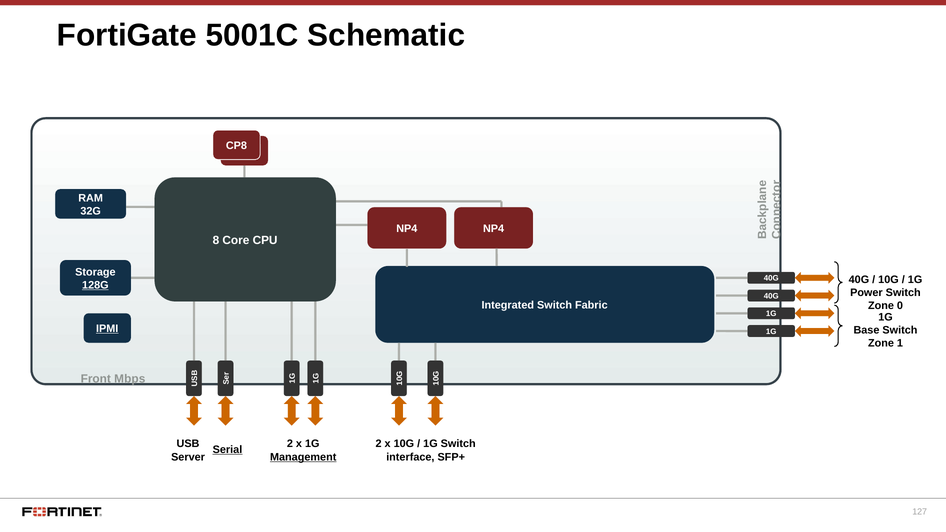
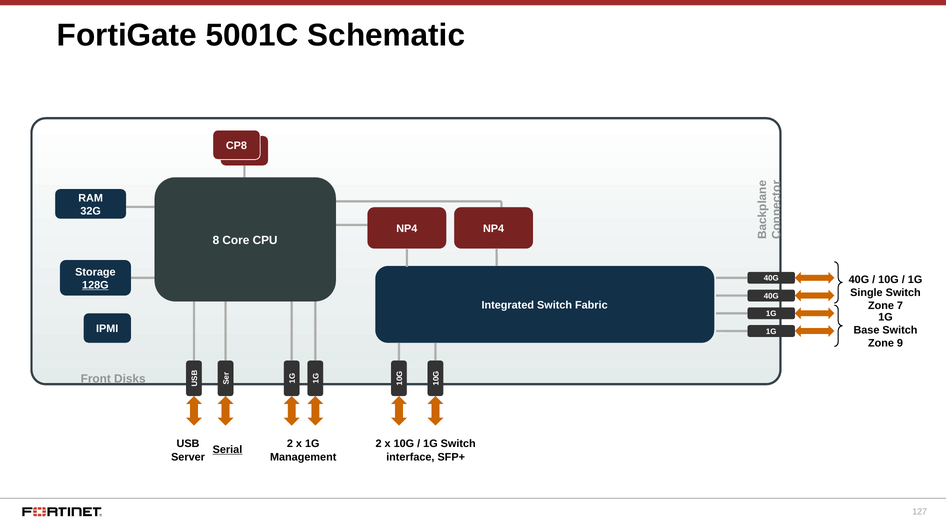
Power: Power -> Single (866, 293)
Zone 0: 0 -> 7 (900, 306)
IPMI underline: present -> none (107, 329)
Zone 1: 1 -> 9 (900, 343)
Mbps: Mbps -> Disks (130, 379)
Management underline: present -> none (303, 457)
